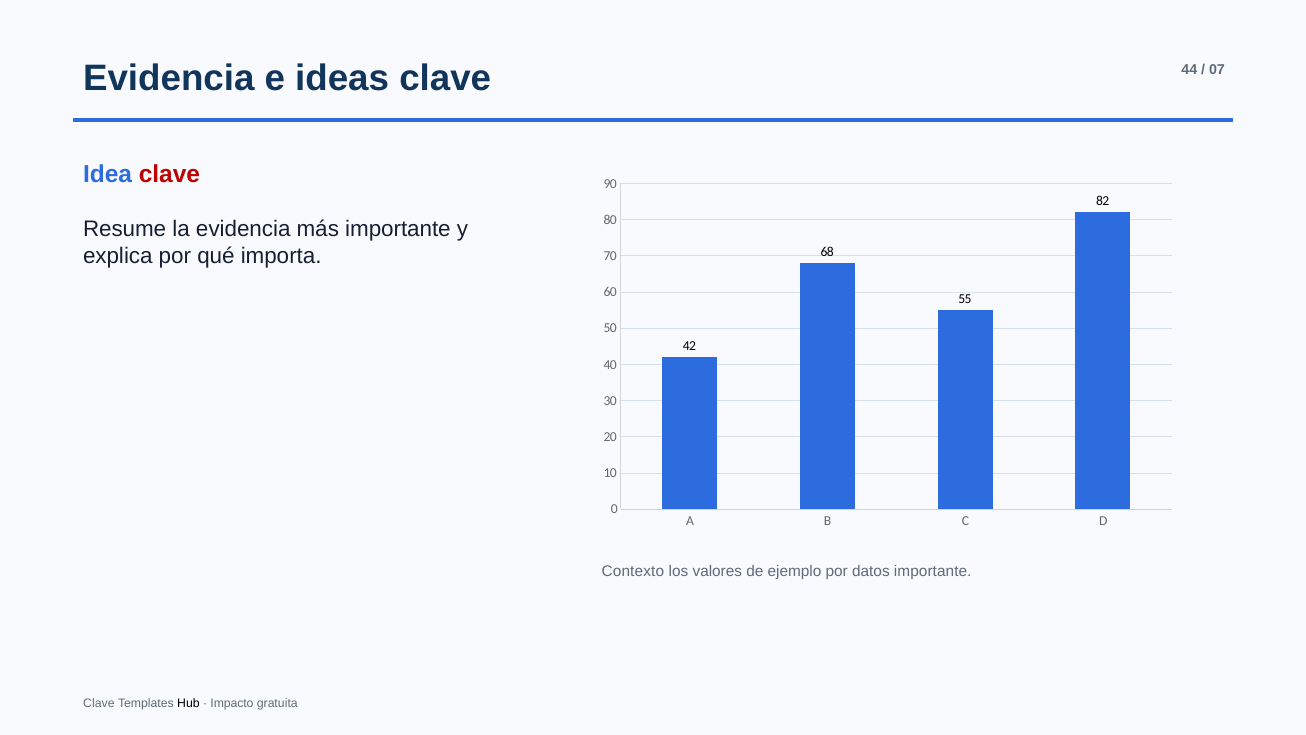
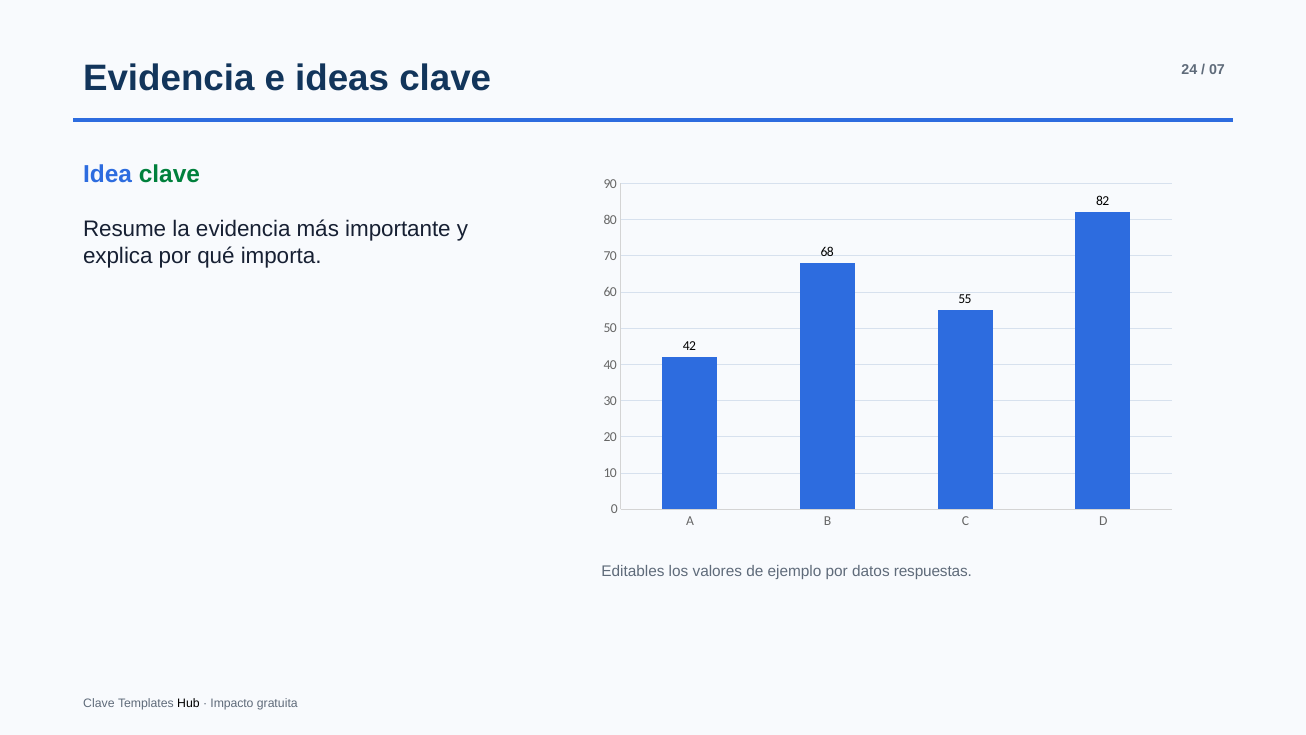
44: 44 -> 24 (1189, 69)
clave colour: red -> green (169, 174)
Contexto: Contexto -> Editables (633, 571)
datos importante: importante -> respuestas (933, 571)
